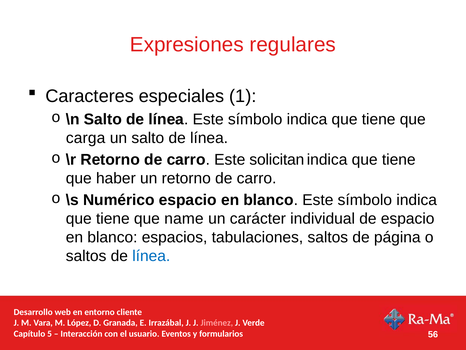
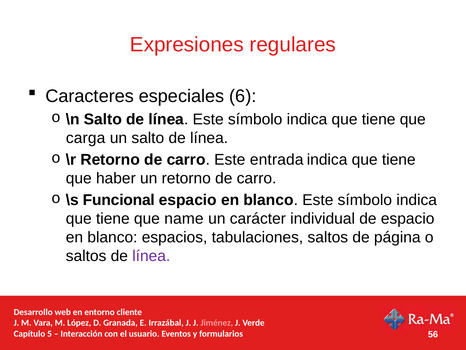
1: 1 -> 6 (243, 96)
solicitan: solicitan -> entrada (277, 159)
Numérico: Numérico -> Funcional (119, 200)
línea colour: blue -> purple (151, 256)
